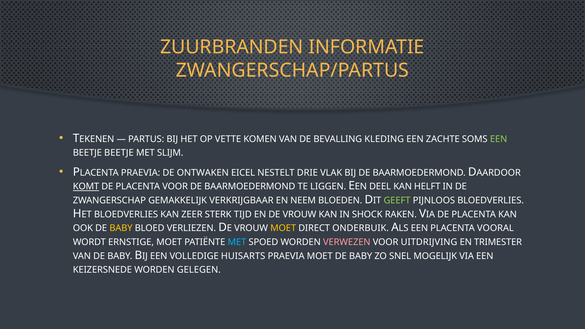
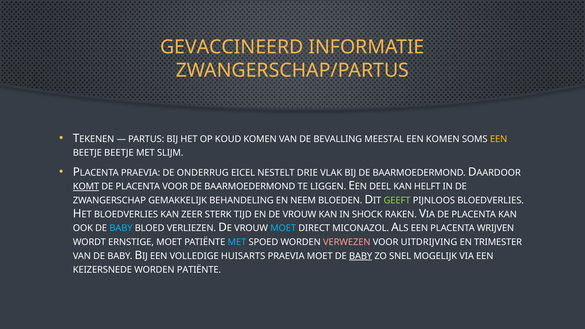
ZUURBRANDEN: ZUURBRANDEN -> GEVACCINEERD (232, 47)
VETTE: VETTE -> KOUD (228, 139)
KLEDING: KLEDING -> MEESTAL (384, 139)
EEN ZACHTE: ZACHTE -> KOMEN (443, 139)
EEN colour: light green -> yellow (499, 139)
ONTWAKEN: ONTWAKEN -> ONDERRUG (203, 173)
VERKRIJGBAAR: VERKRIJGBAAR -> BEHANDELING (241, 201)
BABY colour: yellow -> light blue (121, 228)
MOET colour: yellow -> light blue (283, 228)
ONDERBUIK: ONDERBUIK -> MICONAZOL (361, 228)
VOORAL: VOORAL -> WRIJVEN (495, 228)
BABY underline: none -> present (361, 256)
WORDEN GELEGEN: GELEGEN -> PATIËNTE (199, 270)
